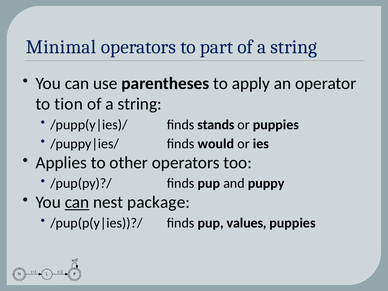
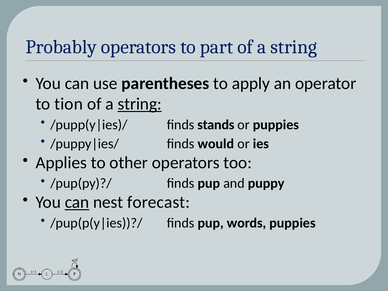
Minimal: Minimal -> Probably (61, 47)
string underline: none -> present (140, 104)
package: package -> forecast (159, 202)
values: values -> words (247, 223)
